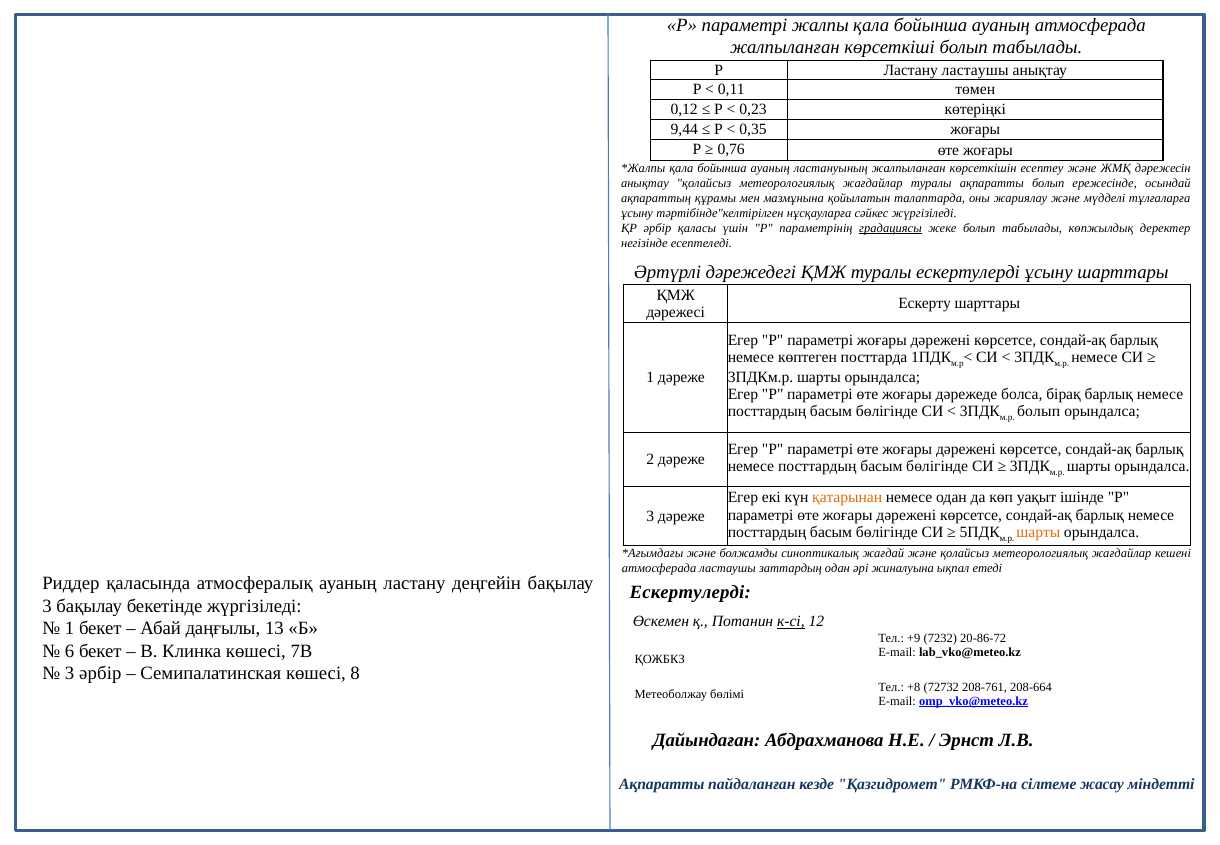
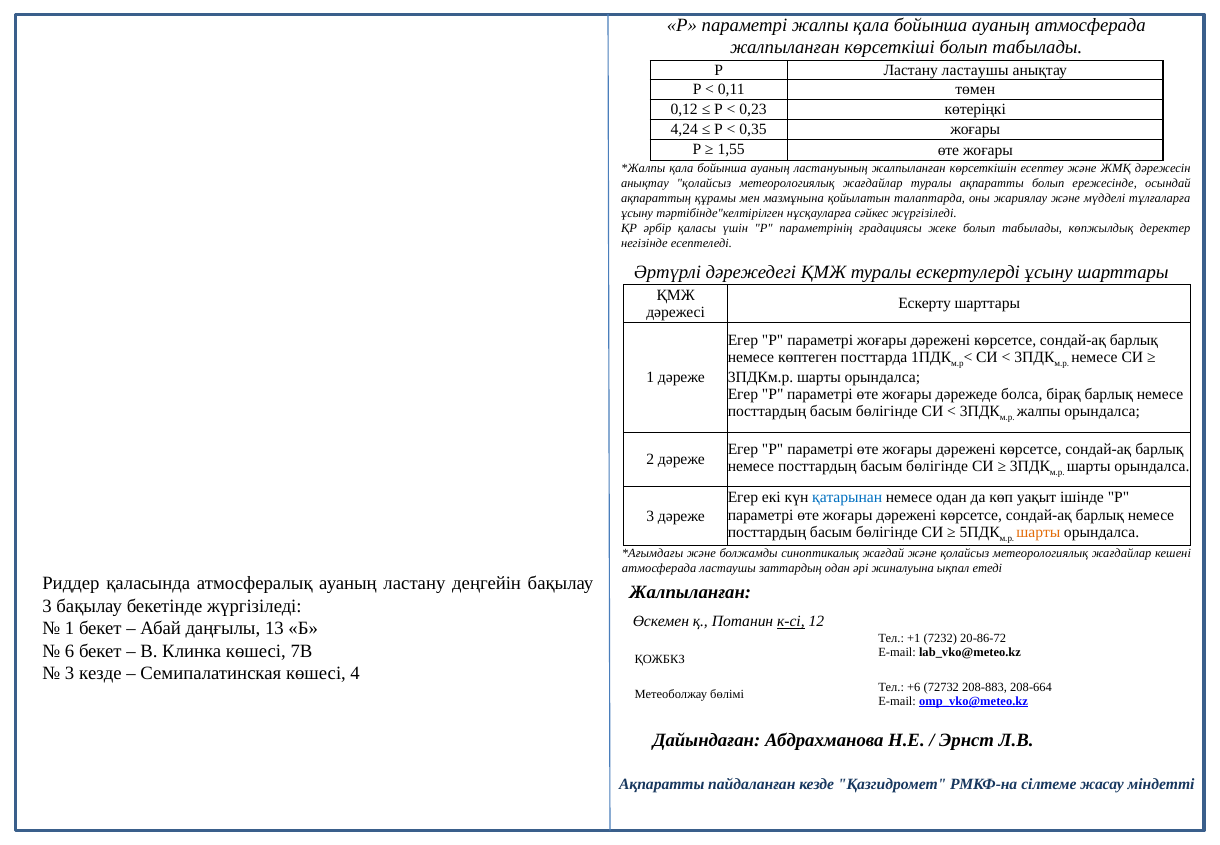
9,44: 9,44 -> 4,24 (684, 129)
0,76: 0,76 -> 1,55 (731, 150)
градациясы underline: present -> none (890, 228)
болып: болып -> жалпы (1039, 412)
қатарынан colour: orange -> blue (847, 497)
Ескертулерді: Ескертулерді -> Жалпыланған (690, 592)
+9: +9 -> +1 (914, 638)
3 әрбір: әрбір -> кезде (100, 673)
8: 8 -> 4 (355, 673)
+8: +8 -> +6 (914, 687)
208-761: 208-761 -> 208-883 (985, 687)
